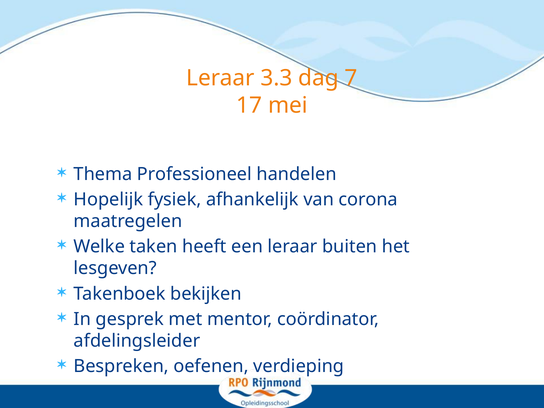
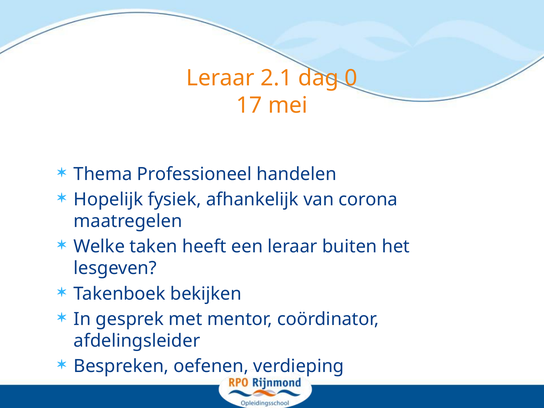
3.3: 3.3 -> 2.1 (276, 78)
7: 7 -> 0 (351, 78)
